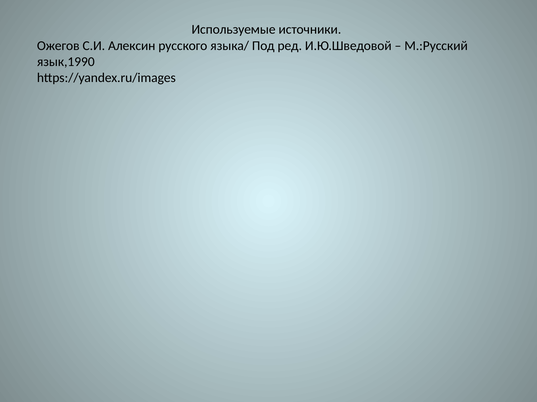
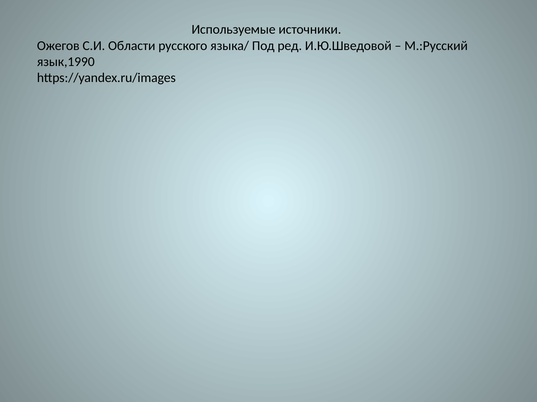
Алексин: Алексин -> Области (132, 46)
